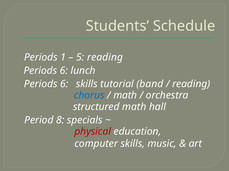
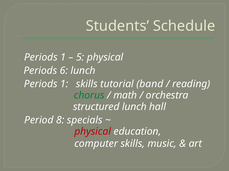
5 reading: reading -> physical (105, 58)
6: 6 -> 1 (64, 84)
chorus colour: blue -> green (89, 96)
structured math: math -> lunch (134, 107)
